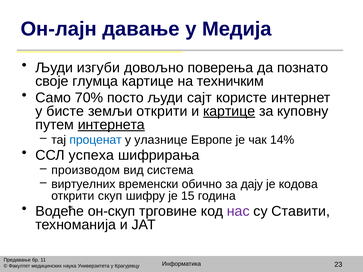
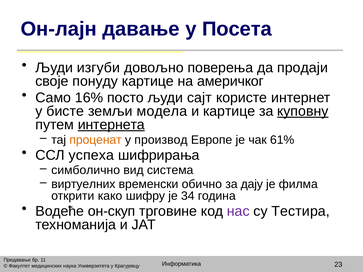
Медија: Медија -> Посета (237, 29)
познато: познато -> продаји (303, 68)
глумца: глумца -> понуду (95, 81)
техничким: техничким -> америчког (230, 81)
70%: 70% -> 16% (89, 98)
земљи открити: открити -> модела (162, 111)
картице underline: present -> none (229, 111)
куповну underline: none -> present (303, 111)
проценат colour: blue -> orange (96, 140)
улазнице: улазнице -> производ (161, 140)
14%: 14% -> 61% (282, 140)
производом: производом -> симболично (86, 170)
кодова: кодова -> филма (298, 184)
скуп: скуп -> како (110, 196)
15: 15 -> 34 (188, 196)
Ставити: Ставити -> Тестира (301, 211)
